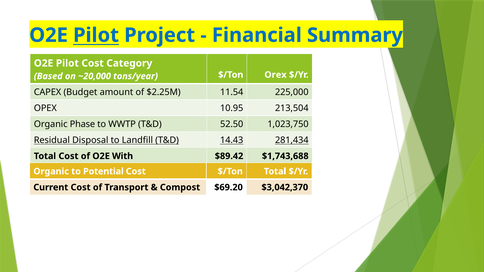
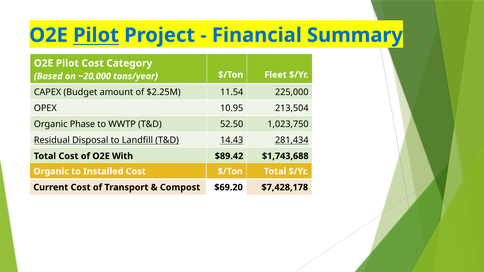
Orex: Orex -> Fleet (276, 75)
Potential: Potential -> Installed (103, 172)
$3,042,370: $3,042,370 -> $7,428,178 (285, 188)
